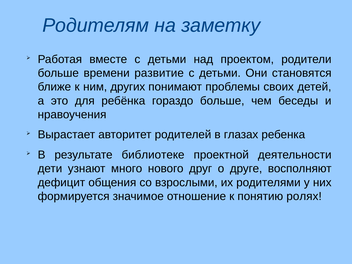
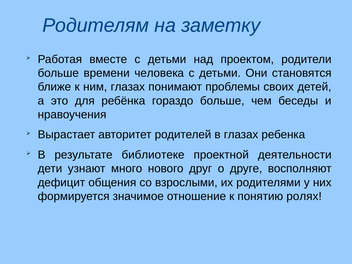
развитие: развитие -> человека (159, 73)
ним других: других -> глазах (128, 87)
